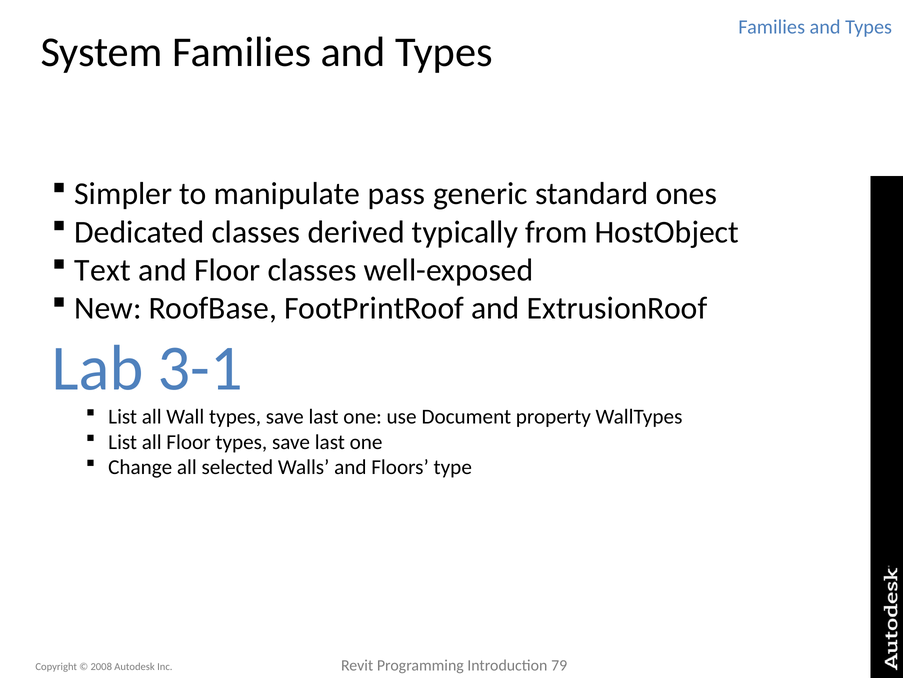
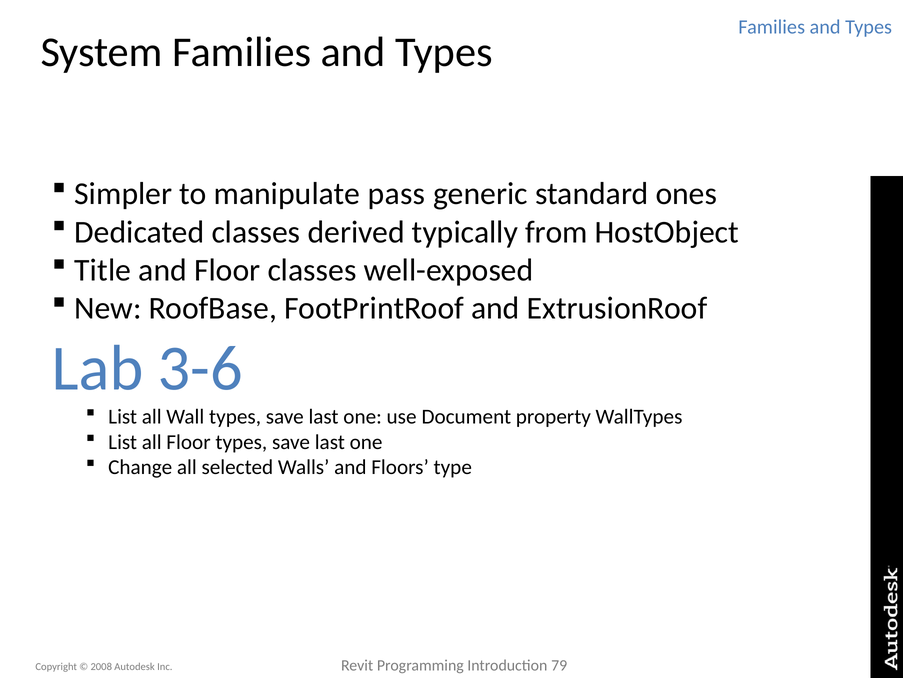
Text: Text -> Title (103, 270)
3-1: 3-1 -> 3-6 (200, 368)
